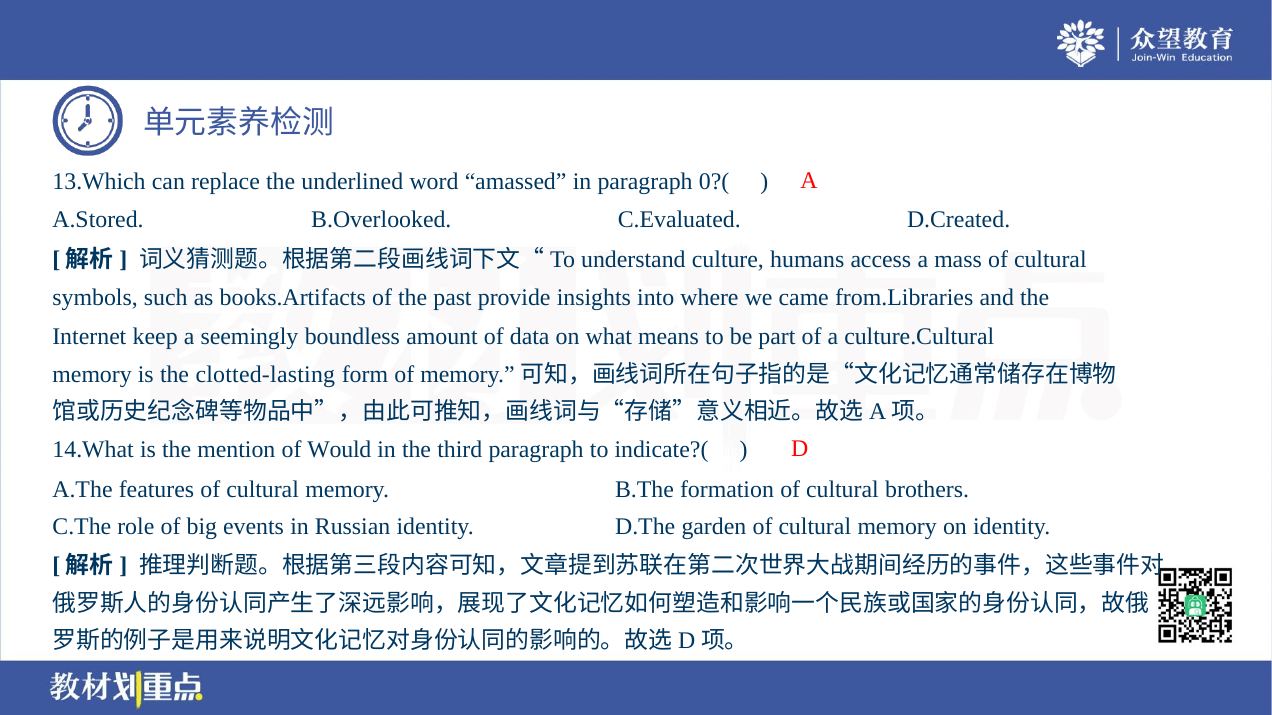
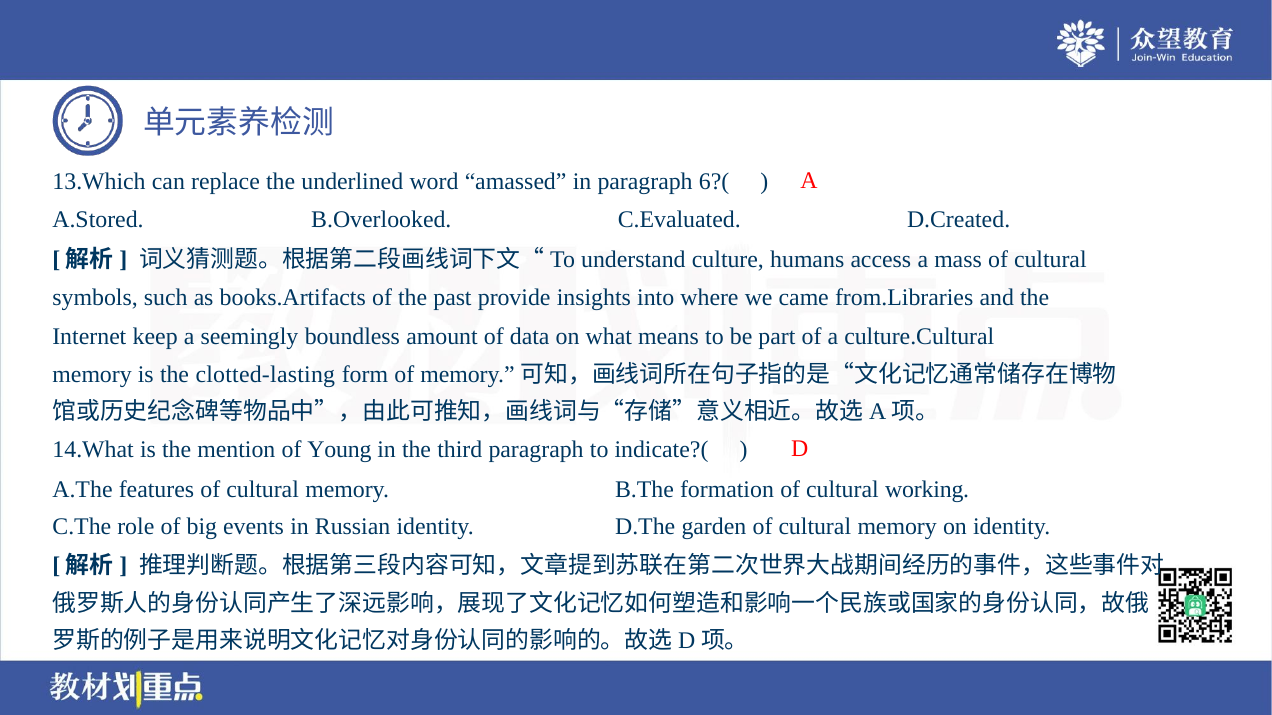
0?(: 0?( -> 6?( (714, 182)
Would: Would -> Young (339, 450)
brothers: brothers -> working (927, 490)
